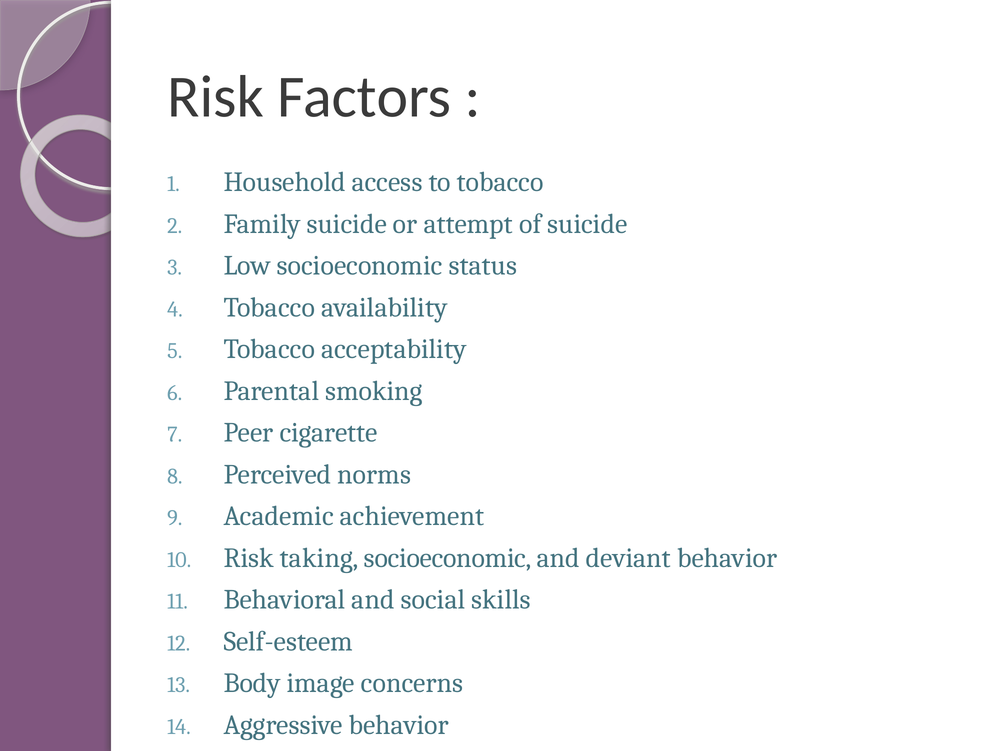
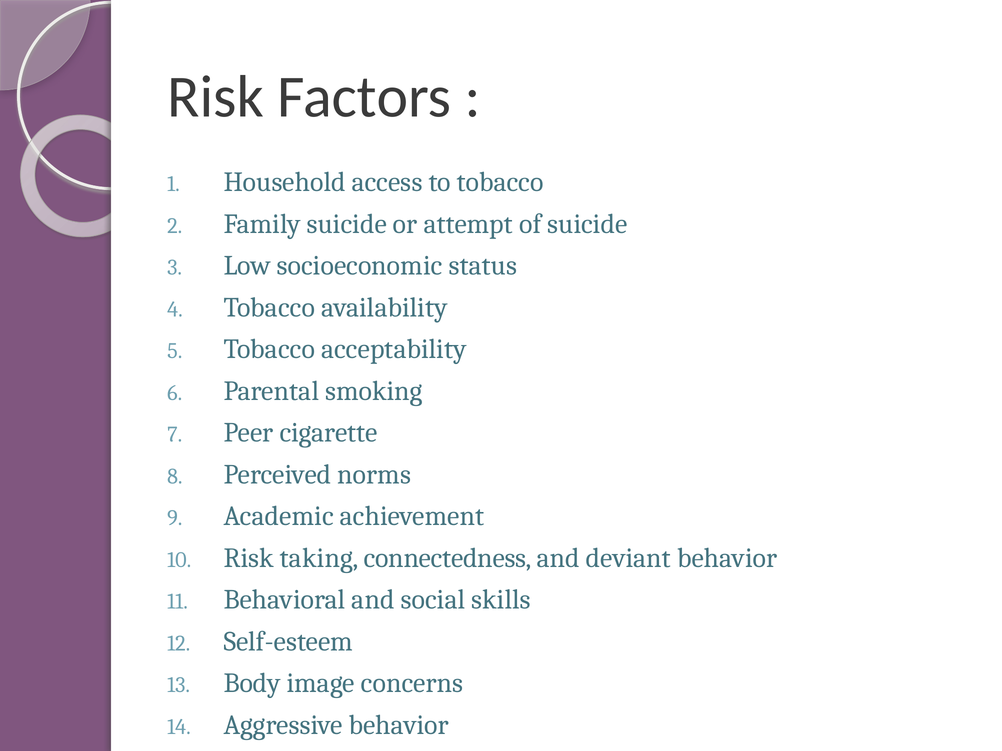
taking socioeconomic: socioeconomic -> connectedness (448, 558)
